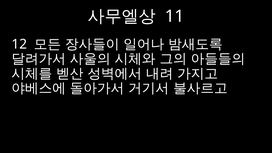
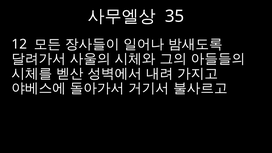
11: 11 -> 35 (175, 16)
